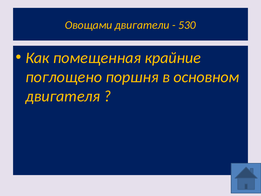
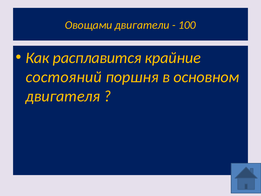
530: 530 -> 100 (187, 25)
помещенная: помещенная -> расплавится (97, 58)
поглощено: поглощено -> состояний (64, 77)
